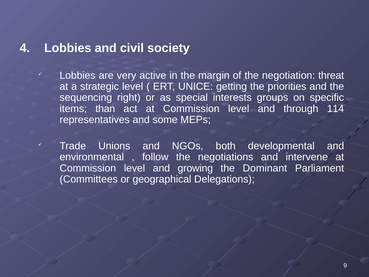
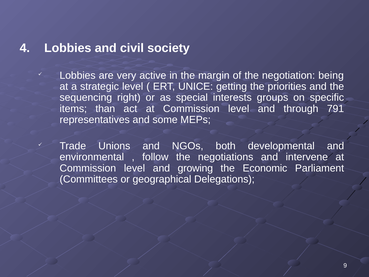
threat: threat -> being (331, 75)
114: 114 -> 791 (336, 109)
Dominant: Dominant -> Economic (265, 168)
